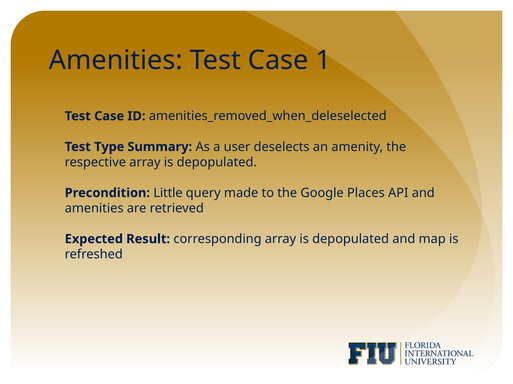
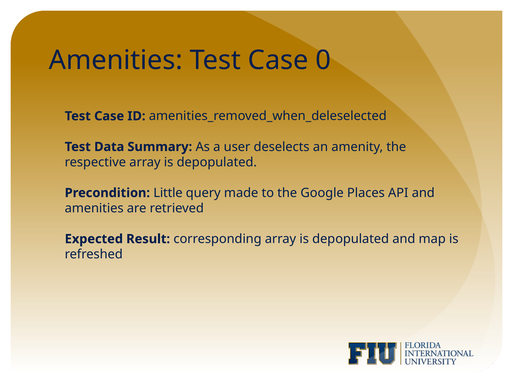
1: 1 -> 0 (323, 60)
Type: Type -> Data (109, 147)
